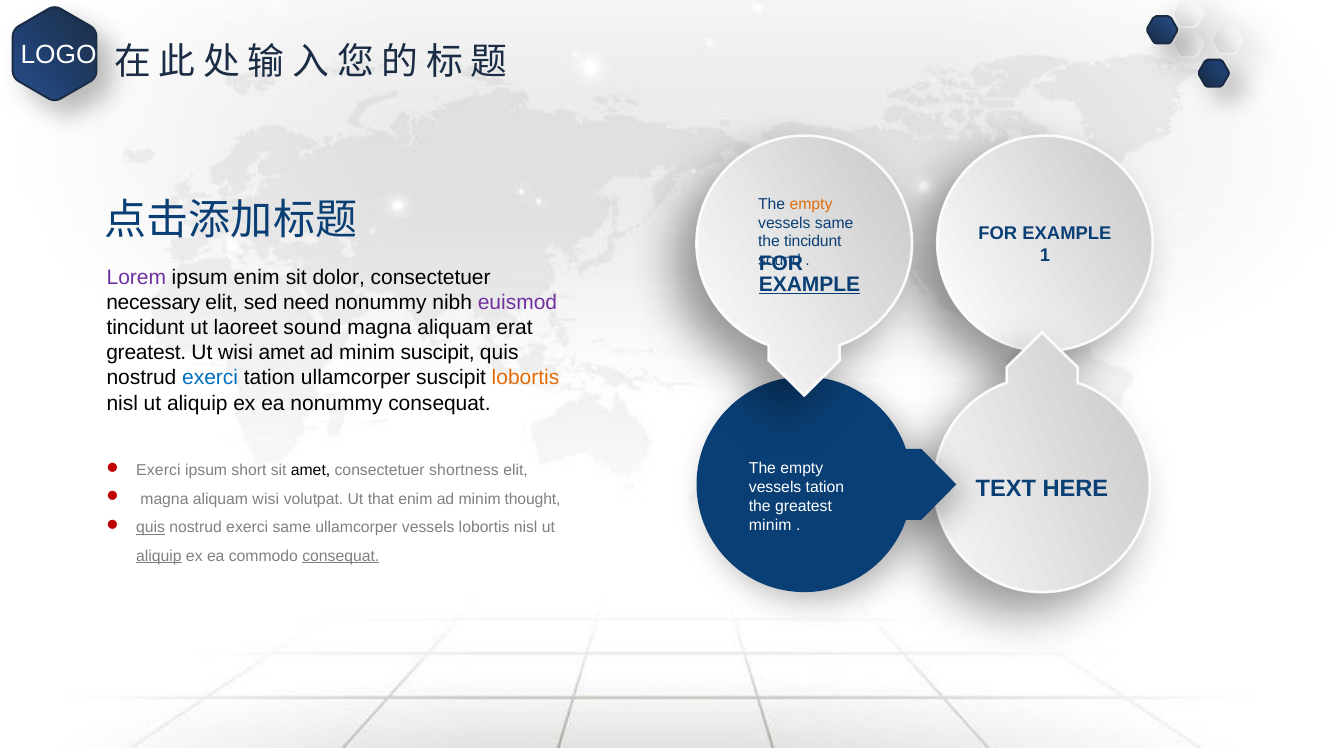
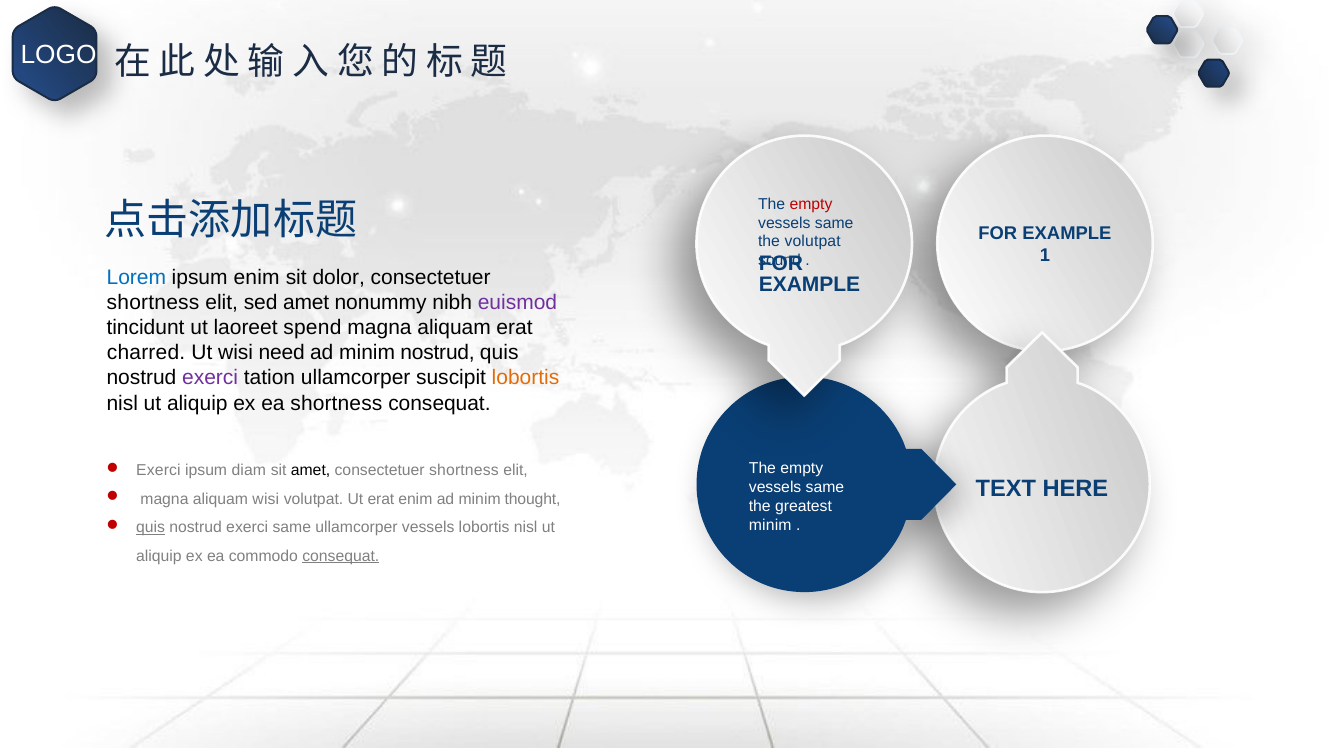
empty colour: orange -> red (811, 204)
the tincidunt: tincidunt -> volutpat (813, 242)
Lorem colour: purple -> blue (136, 277)
EXAMPLE underline: present -> none (810, 285)
necessary: necessary -> shortness (153, 302)
sed need: need -> amet (306, 302)
laoreet sound: sound -> spend (312, 328)
greatest: greatest -> charred (146, 353)
wisi amet: amet -> need (282, 353)
minim suscipit: suscipit -> nostrud (438, 353)
exerci colour: blue -> purple (210, 378)
ea nonummy: nonummy -> shortness (336, 403)
short: short -> diam (249, 471)
tation: tation -> same (825, 487)
Ut that: that -> erat (381, 499)
aliquip underline: present -> none (159, 556)
